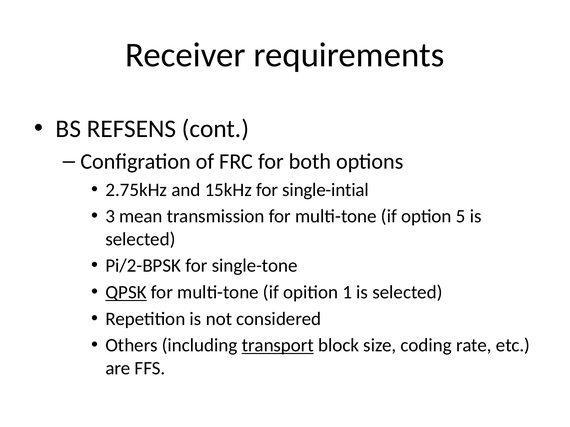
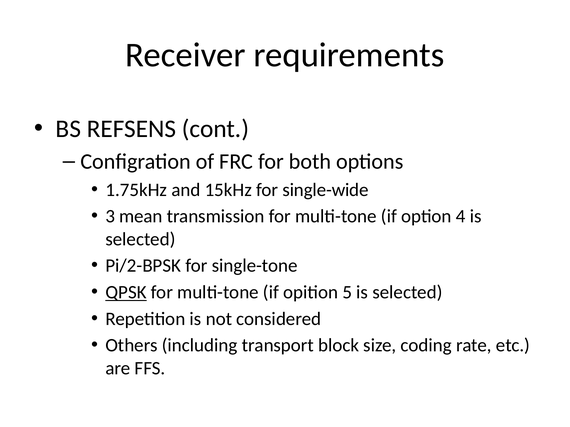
2.75kHz: 2.75kHz -> 1.75kHz (136, 190)
single-intial: single-intial -> single-wide (326, 190)
5: 5 -> 4 (461, 217)
1: 1 -> 5 (347, 293)
transport underline: present -> none (278, 346)
